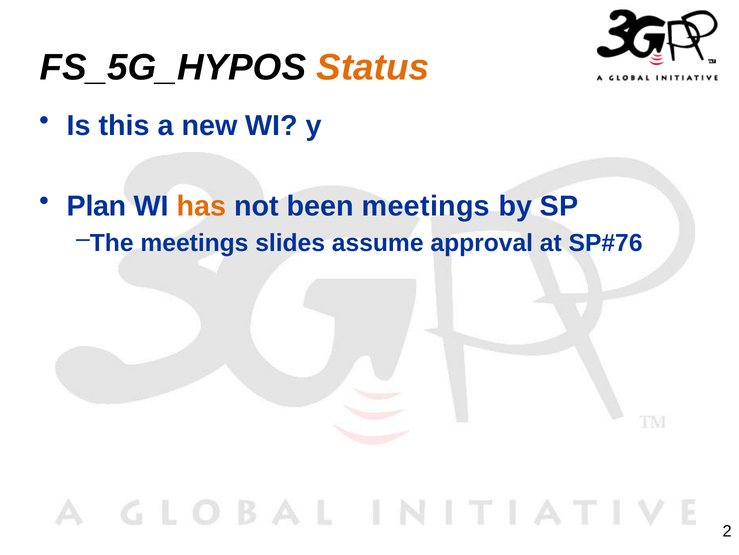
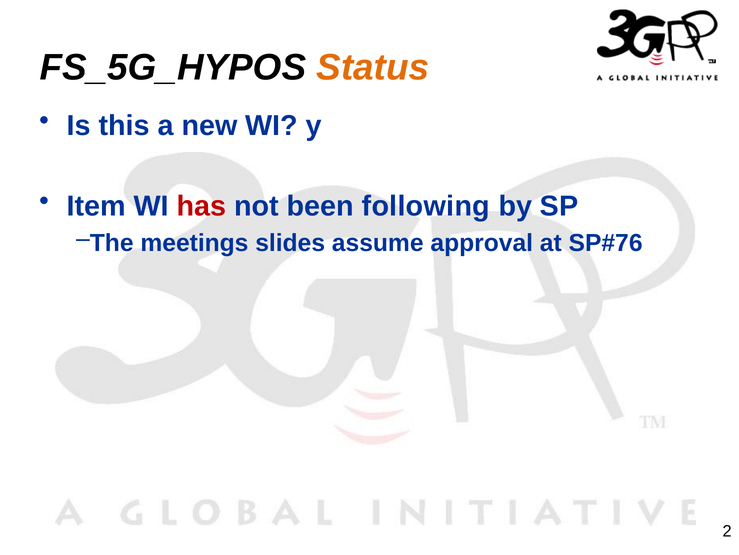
Plan: Plan -> Item (96, 206)
has colour: orange -> red (202, 206)
been meetings: meetings -> following (426, 206)
